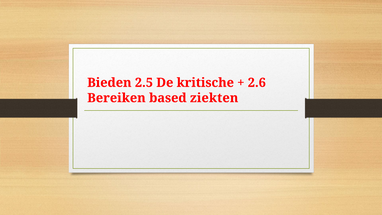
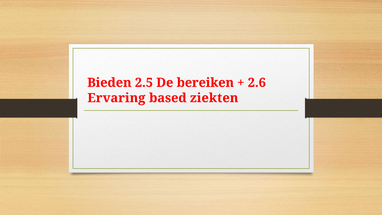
kritische: kritische -> bereiken (205, 83)
Bereiken: Bereiken -> Ervaring (116, 98)
